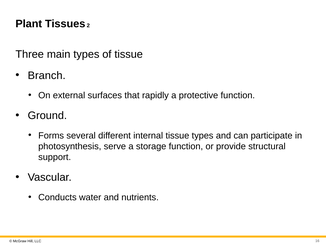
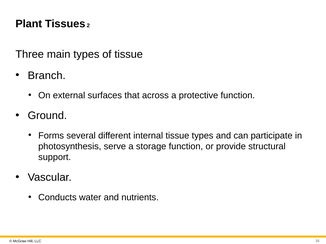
rapidly: rapidly -> across (155, 96)
